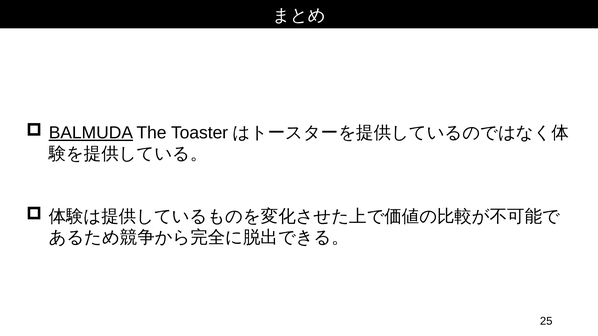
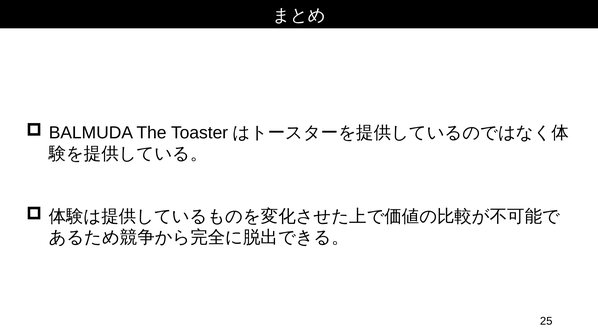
BALMUDA underline: present -> none (91, 133)
